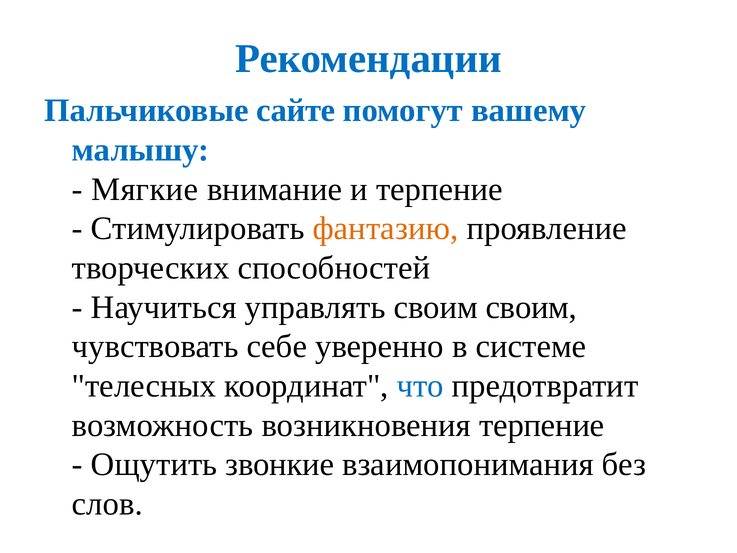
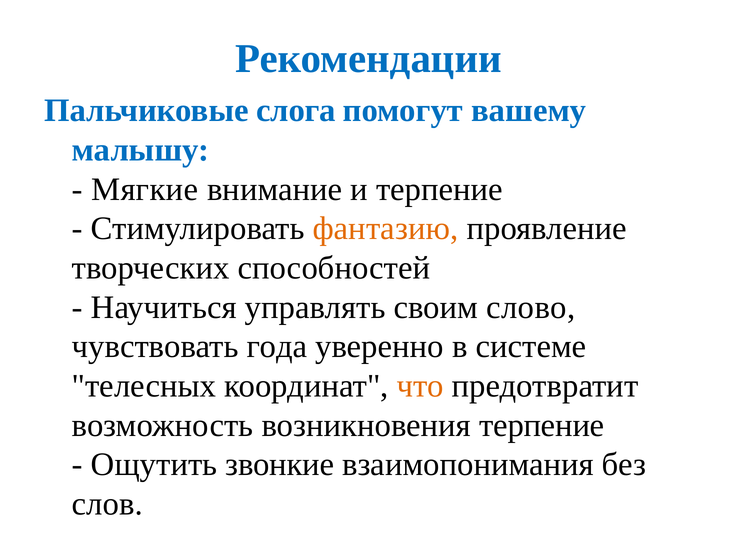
сайте: сайте -> слога (296, 110)
своим своим: своим -> слово (531, 307)
себе: себе -> года (277, 346)
что colour: blue -> orange (420, 386)
